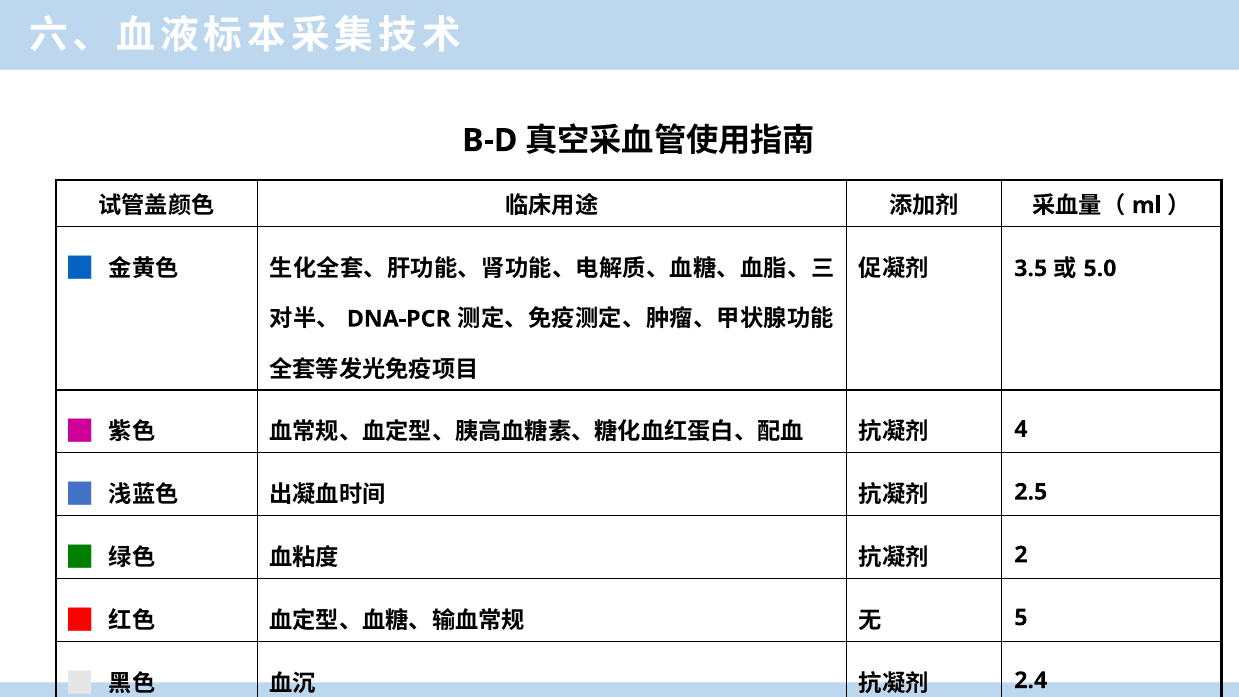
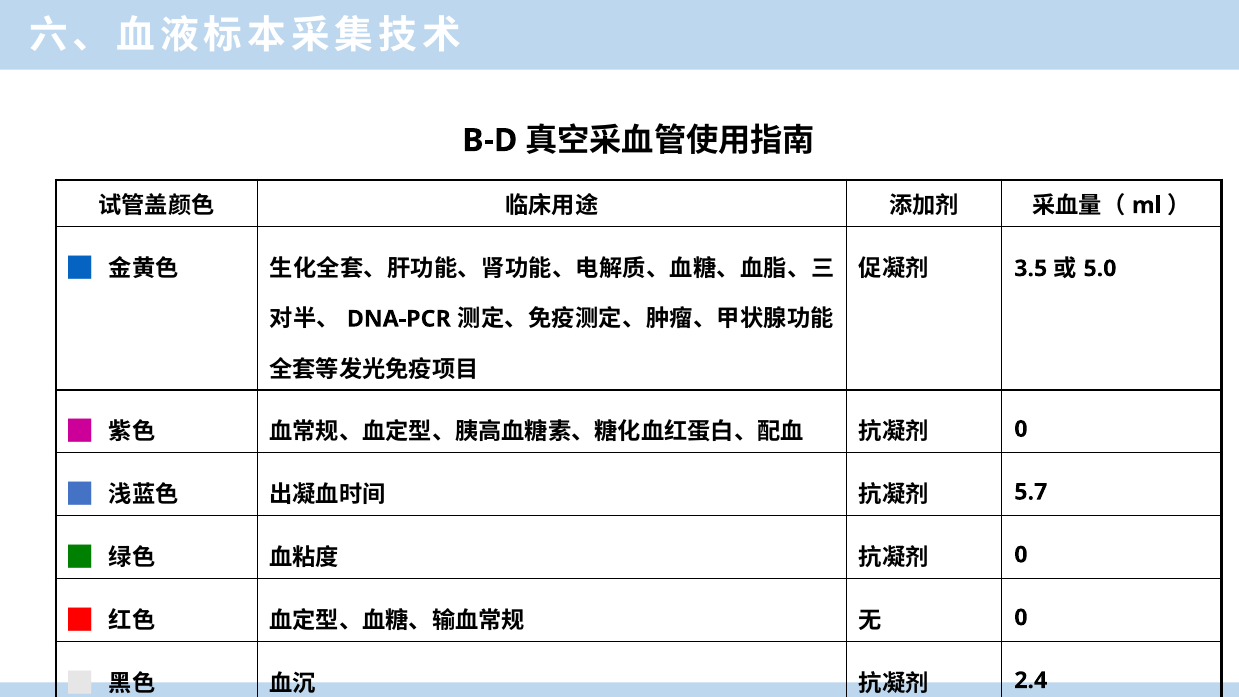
4: 4 -> 0 (1021, 429)
2.5: 2.5 -> 5.7 (1031, 492)
2: 2 -> 0 (1021, 555)
5: 5 -> 0 (1021, 618)
